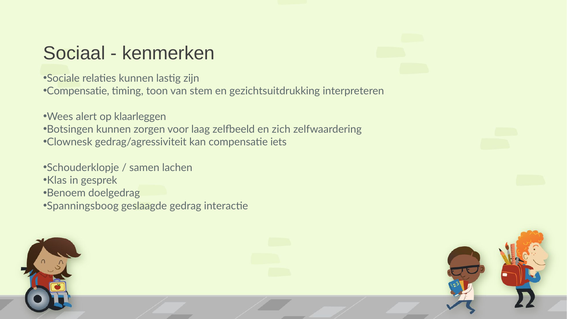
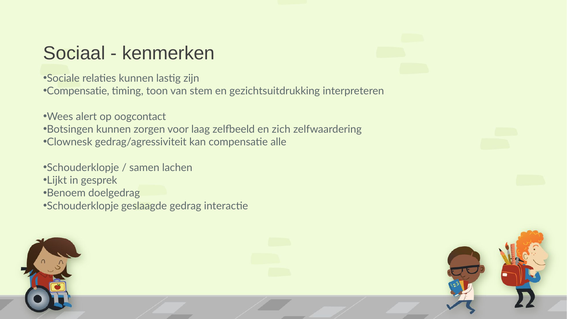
klaarleggen: klaarleggen -> oogcontact (140, 117)
iets: iets -> alle (278, 142)
Klas: Klas -> Lijkt (57, 180)
Spanningsboog: Spanningsboog -> Schouderklopje (83, 206)
